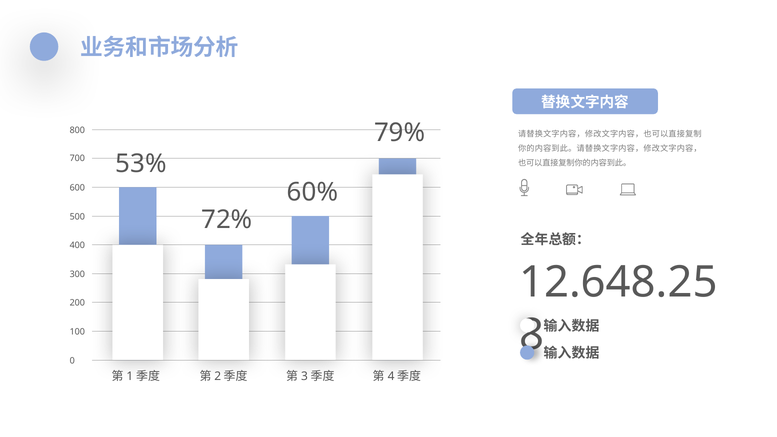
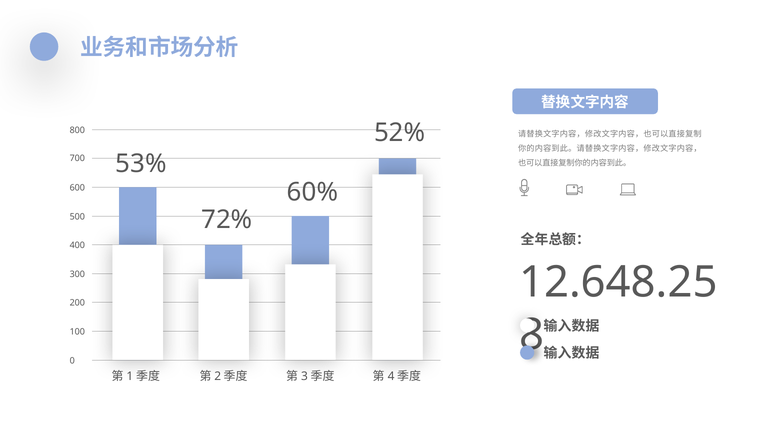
79%: 79% -> 52% (400, 133)
